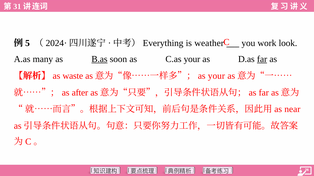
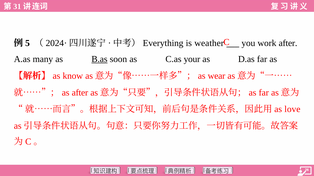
work look: look -> after (288, 43)
far underline: present -> none (262, 59)
waste: waste -> know (73, 76)
your: your -> wear (217, 76)
near: near -> love (292, 110)
